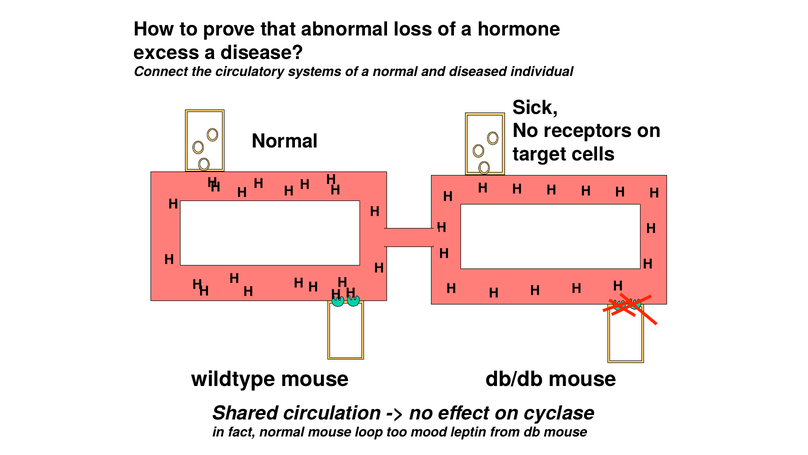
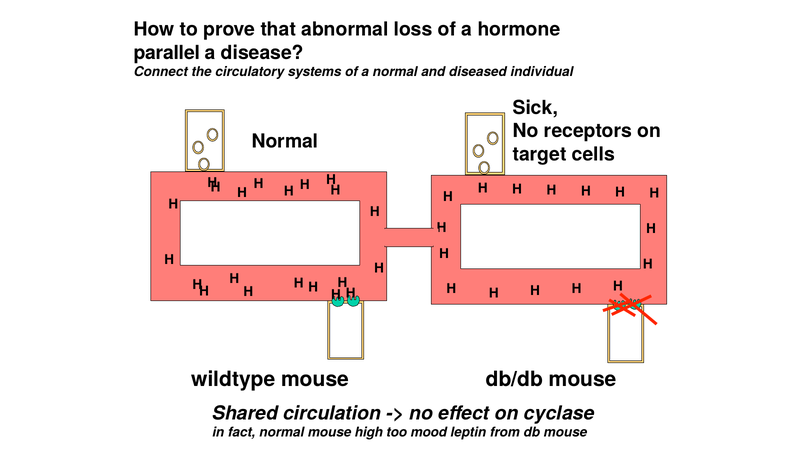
excess: excess -> parallel (167, 53)
loop: loop -> high (369, 432)
